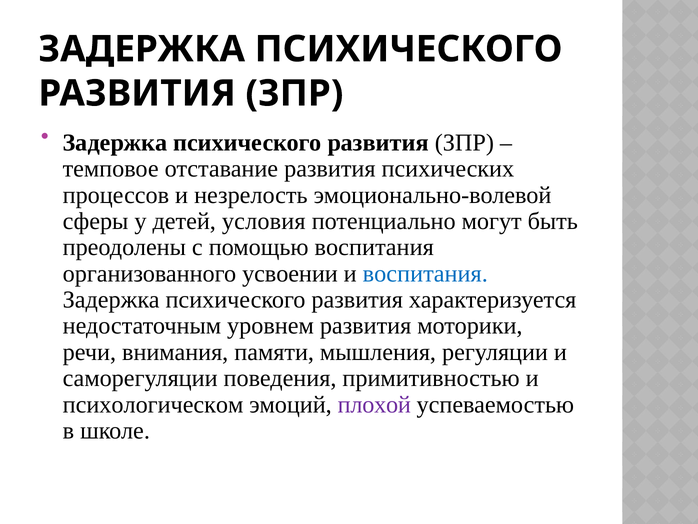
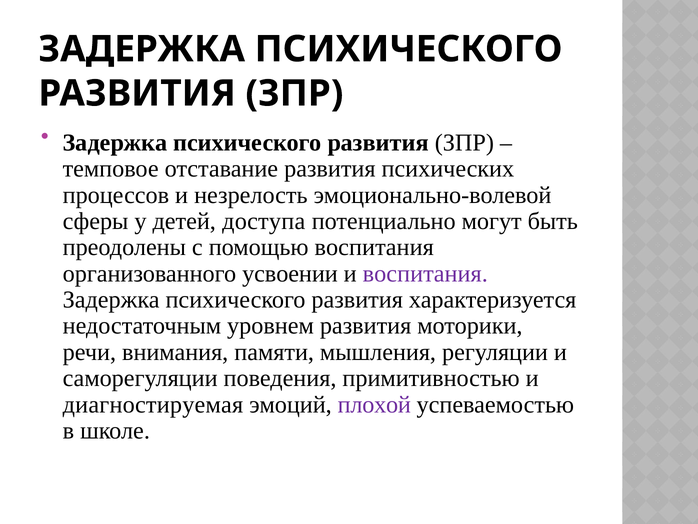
условия: условия -> доступа (264, 221)
воспитания colour: blue -> purple (425, 273)
психологическом: психологическом -> диагностируемая (153, 404)
